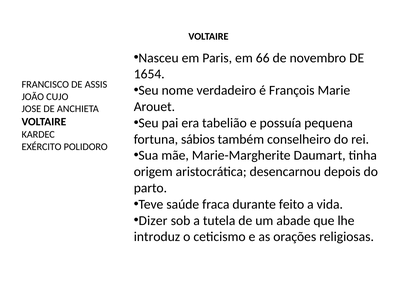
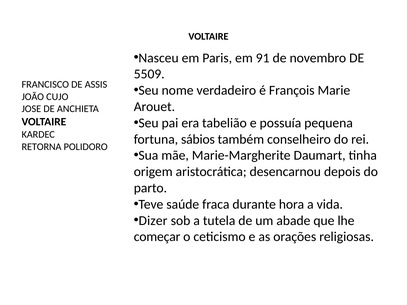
66: 66 -> 91 (263, 58)
1654: 1654 -> 5509 (149, 74)
EXÉRCITO: EXÉRCITO -> RETORNA (42, 147)
feito: feito -> hora (292, 204)
introduz: introduz -> começar (157, 237)
